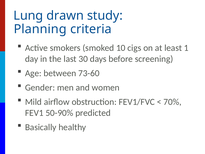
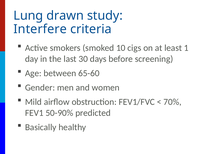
Planning: Planning -> Interfere (40, 29)
73-60: 73-60 -> 65-60 (89, 73)
